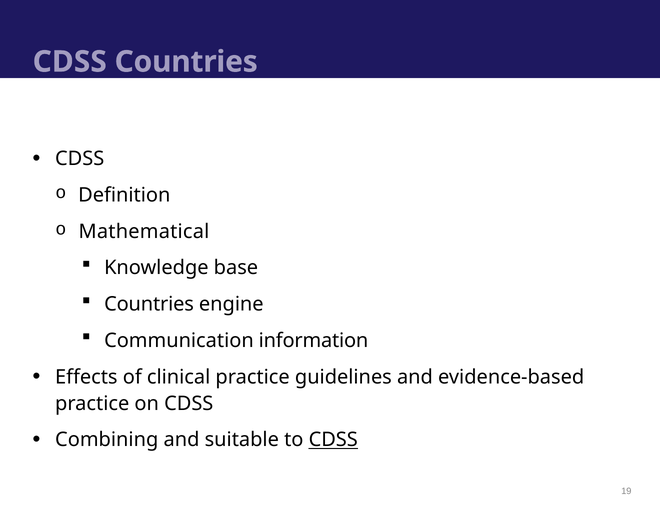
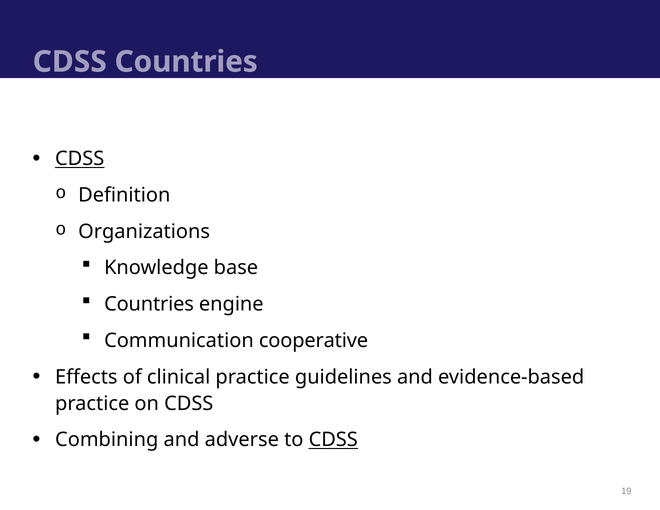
CDSS underline: none -> present (80, 159)
Mathematical: Mathematical -> Organizations (144, 232)
information: information -> cooperative (313, 341)
suitable: suitable -> adverse (242, 440)
